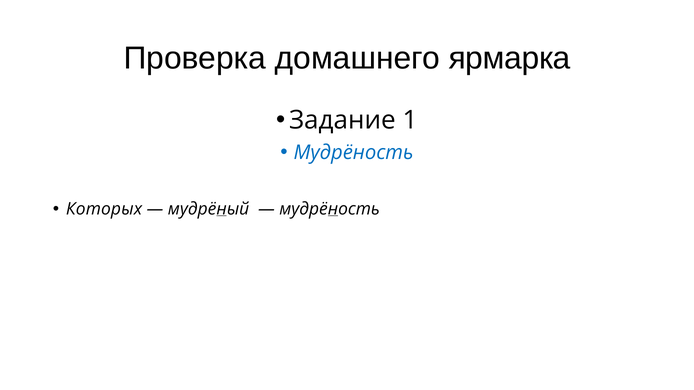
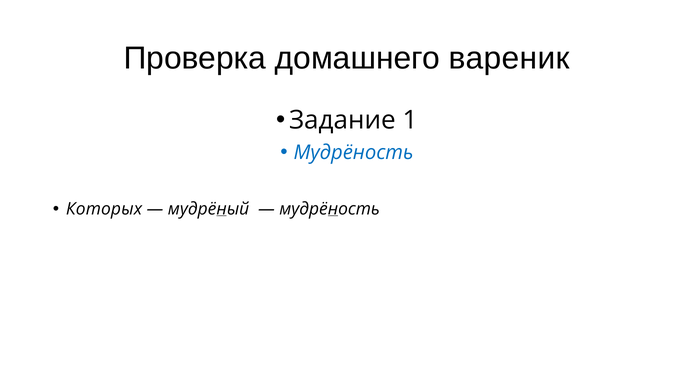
ярмарка: ярмарка -> вареник (509, 58)
